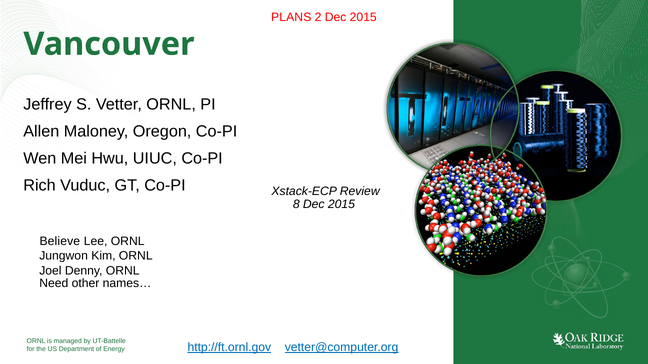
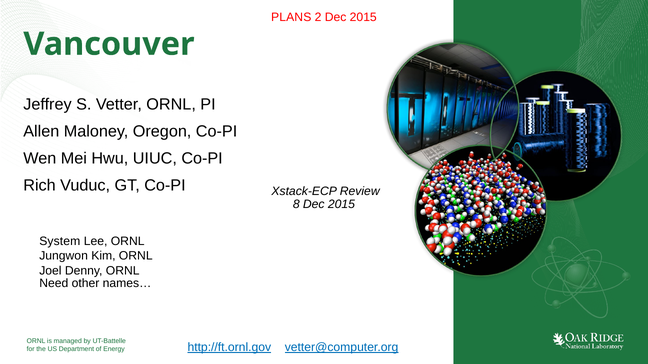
Believe: Believe -> System (60, 242)
